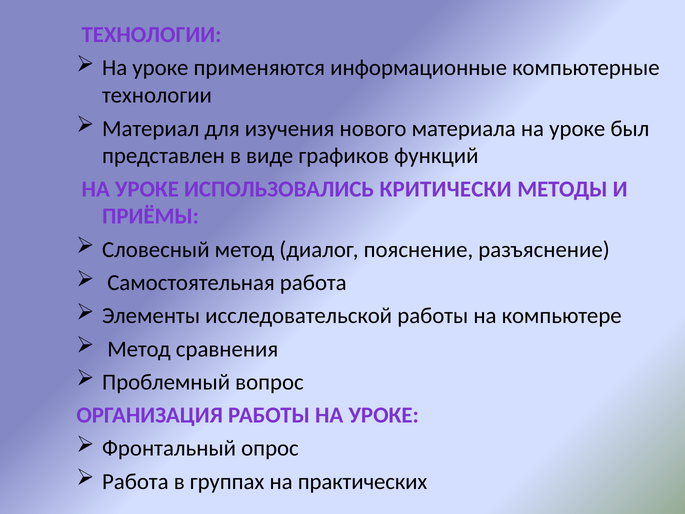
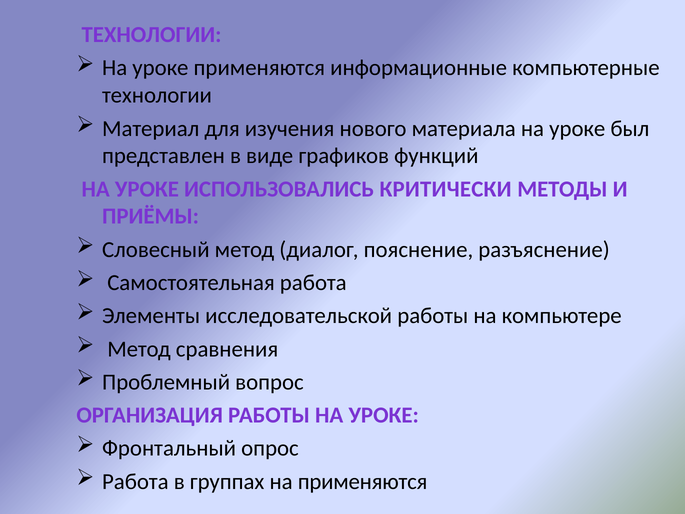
на практических: практических -> применяются (363, 481)
